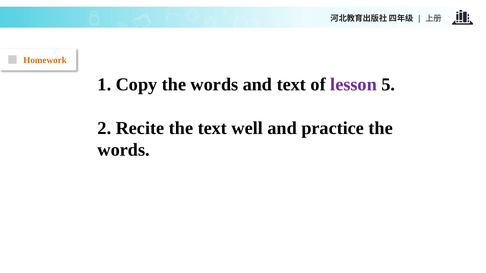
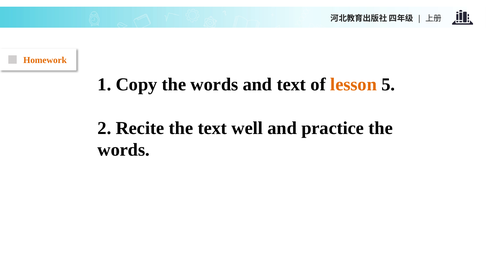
lesson colour: purple -> orange (354, 85)
